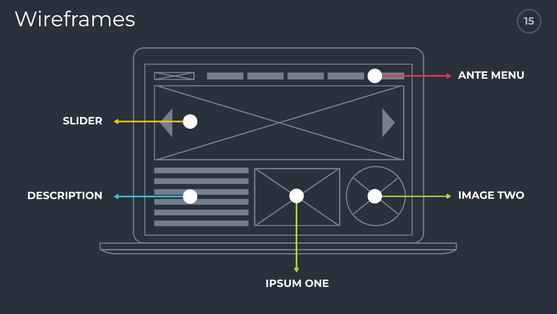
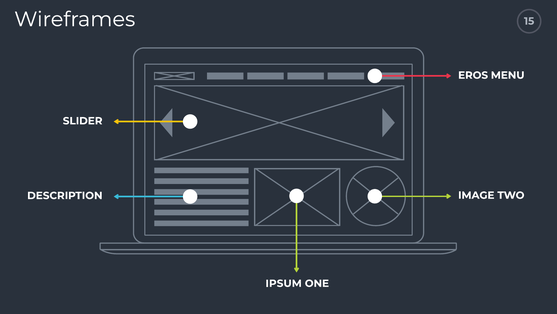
ANTE: ANTE -> EROS (473, 75)
